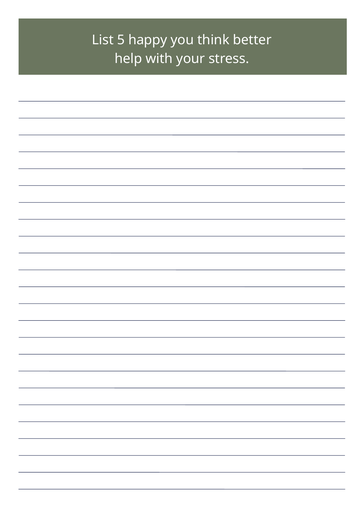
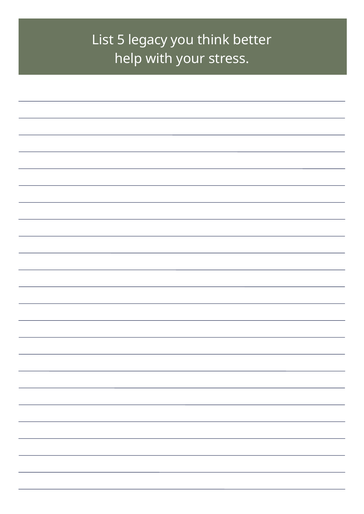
happy: happy -> legacy (148, 40)
